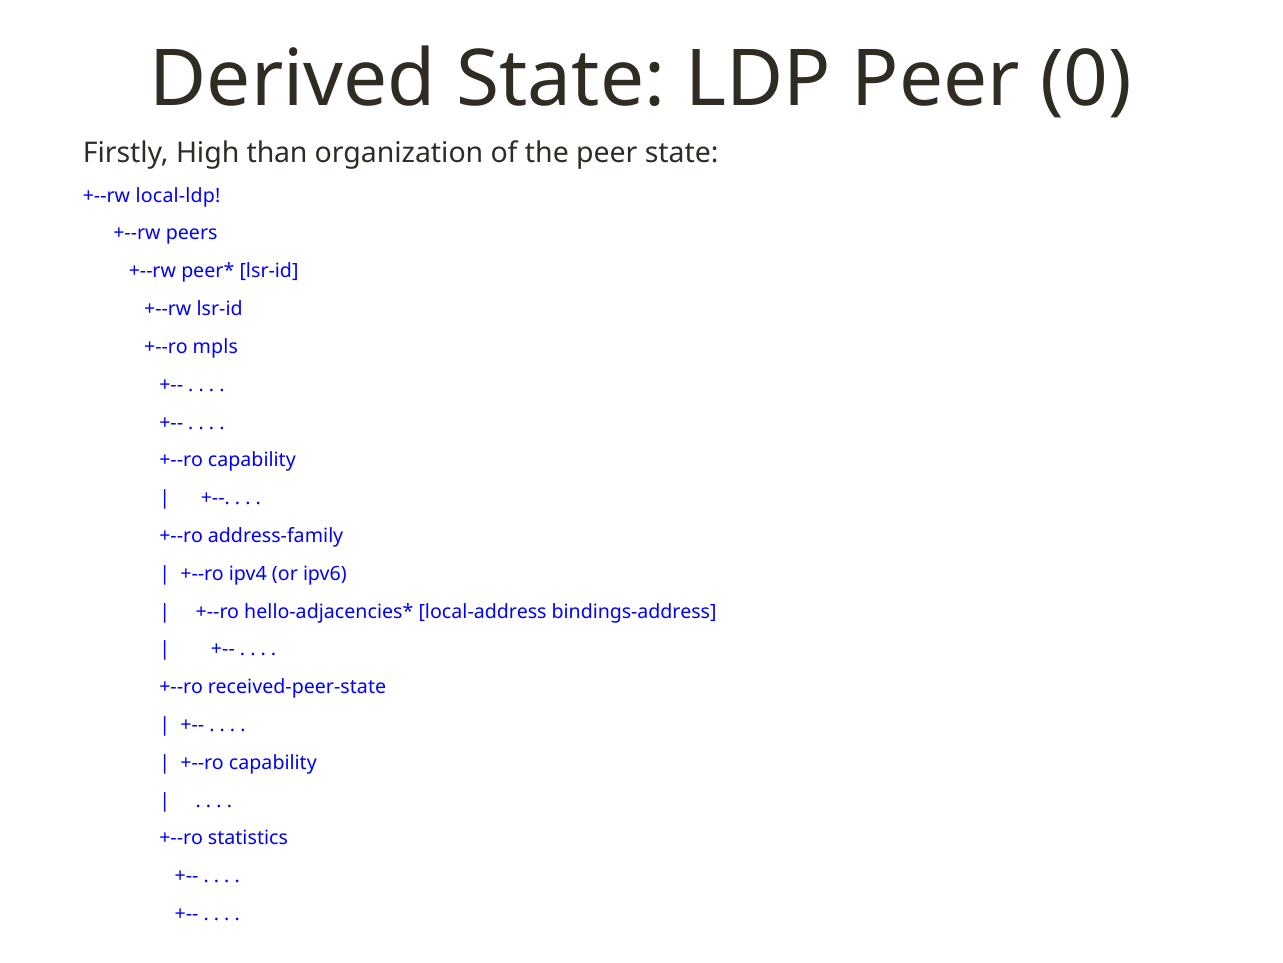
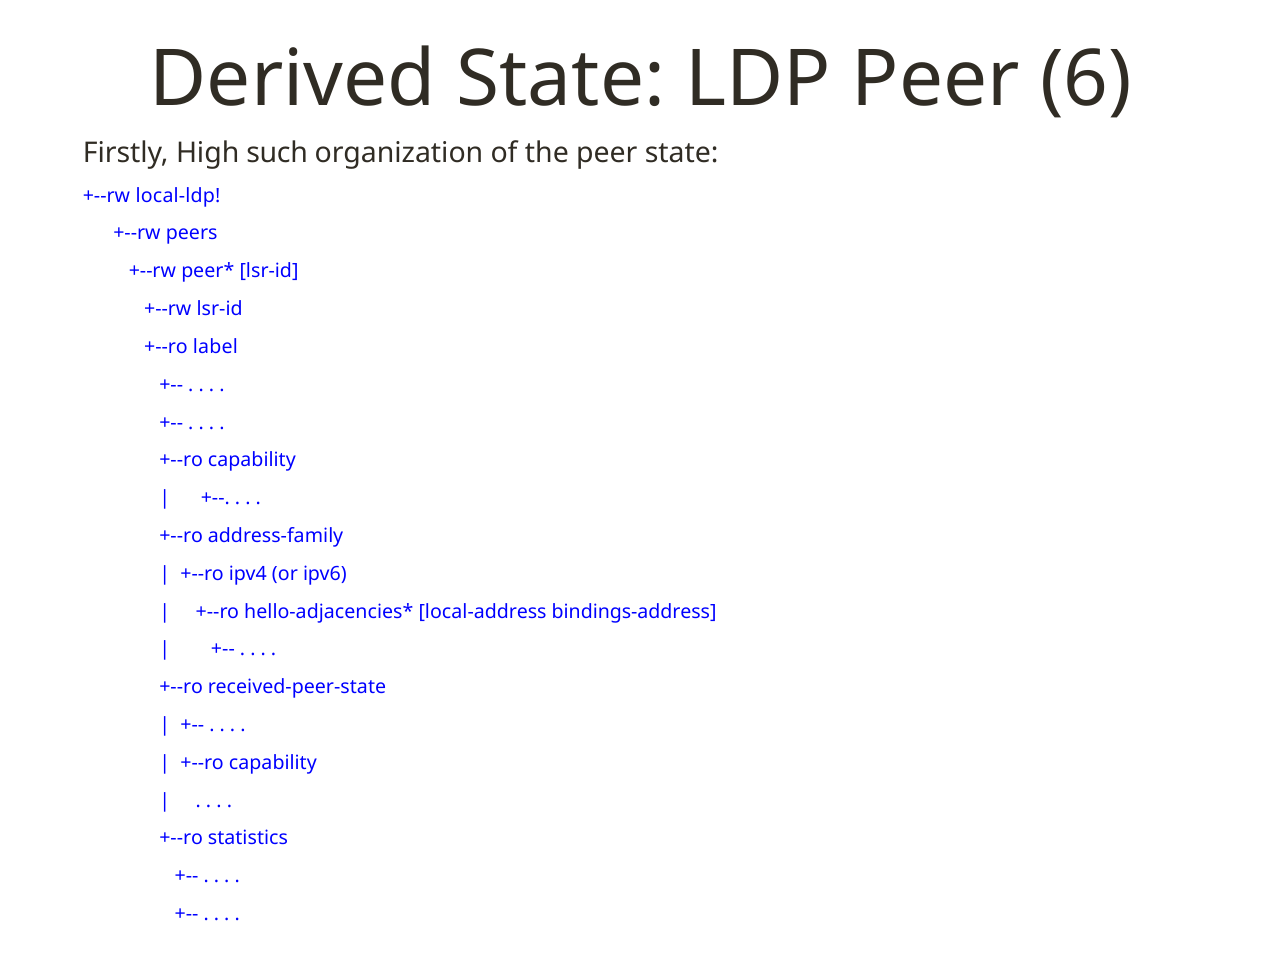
0: 0 -> 6 (1086, 80)
than: than -> such (277, 153)
mpls: mpls -> label (215, 347)
